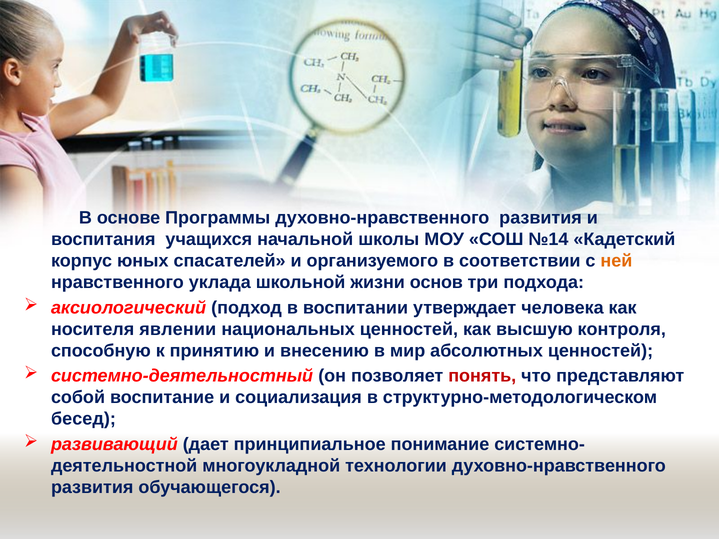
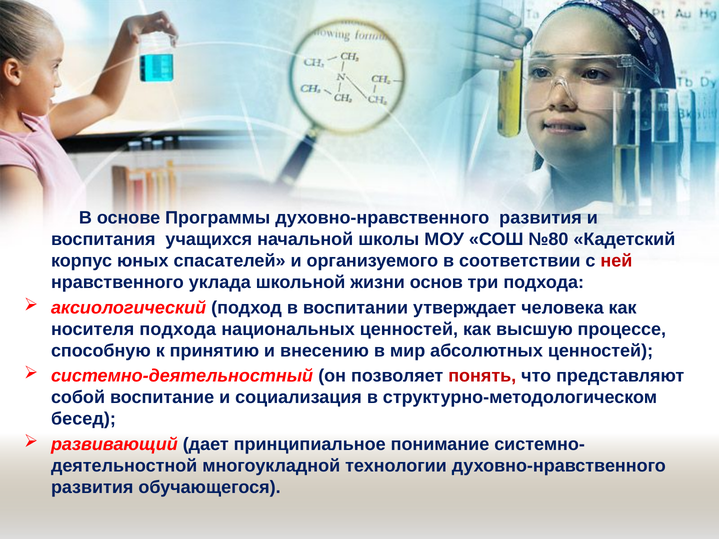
№14: №14 -> №80 (548, 239)
ней colour: orange -> red (616, 261)
носителя явлении: явлении -> подхода (178, 329)
контроля: контроля -> процессе (622, 329)
